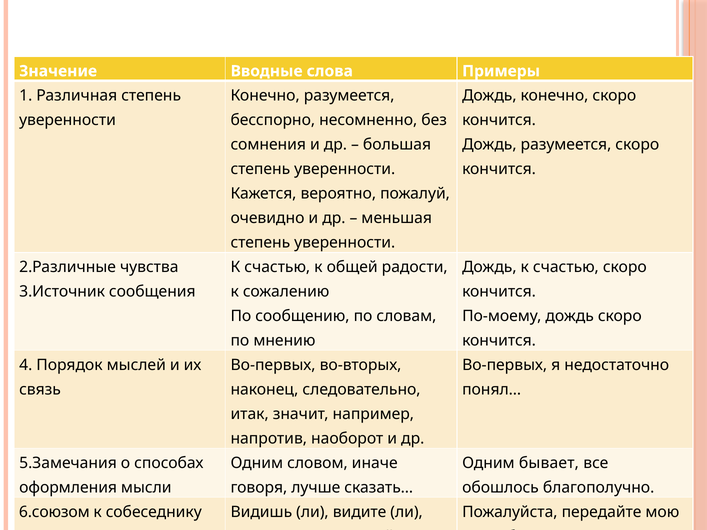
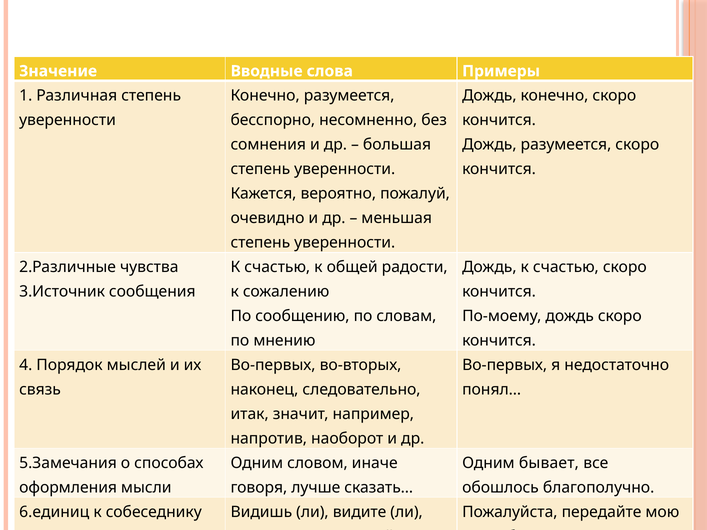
6.союзом: 6.союзом -> 6.единиц (54, 512)
